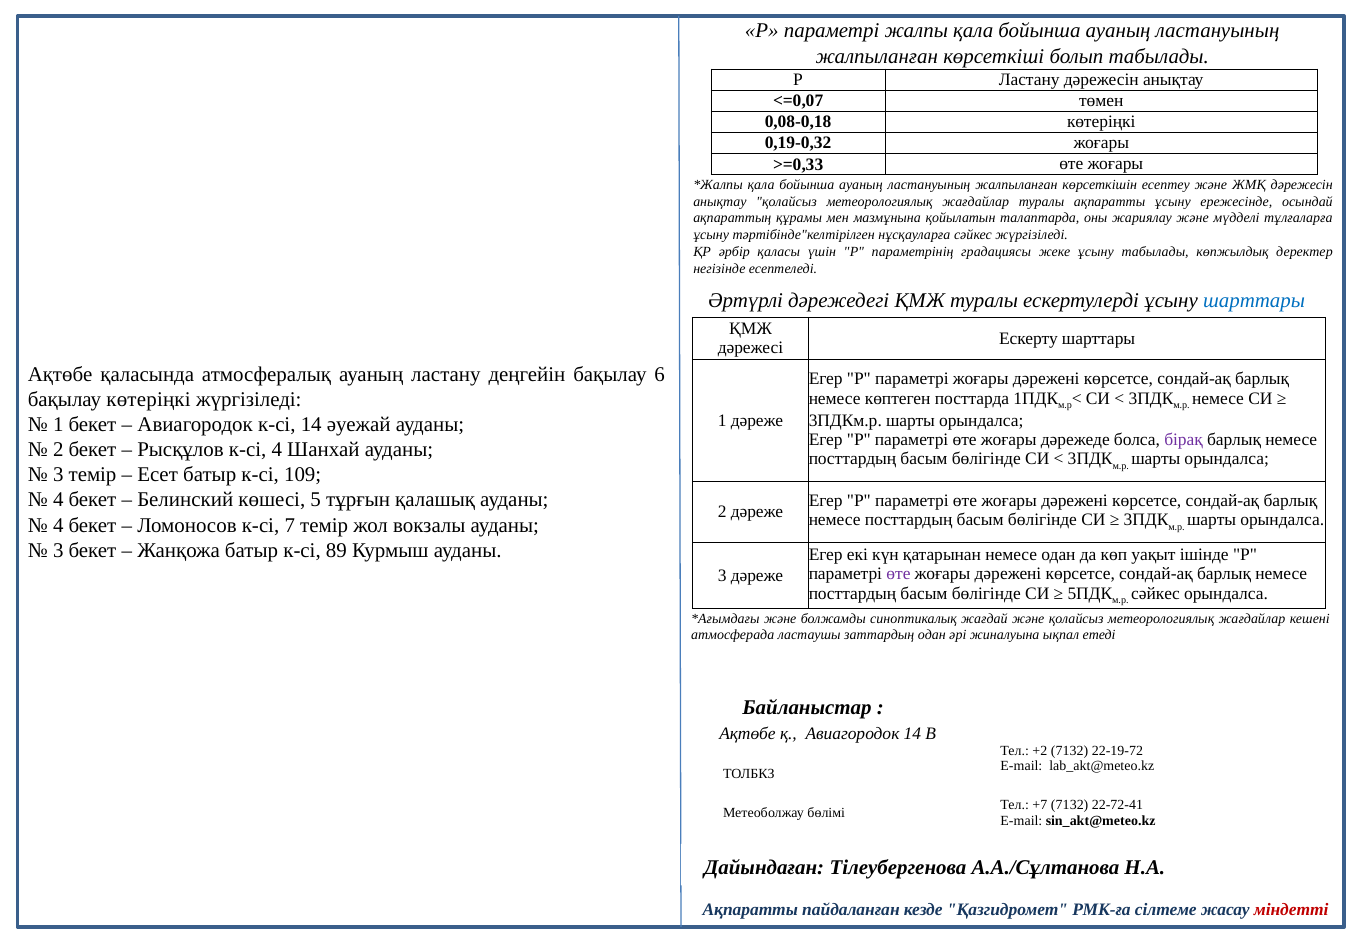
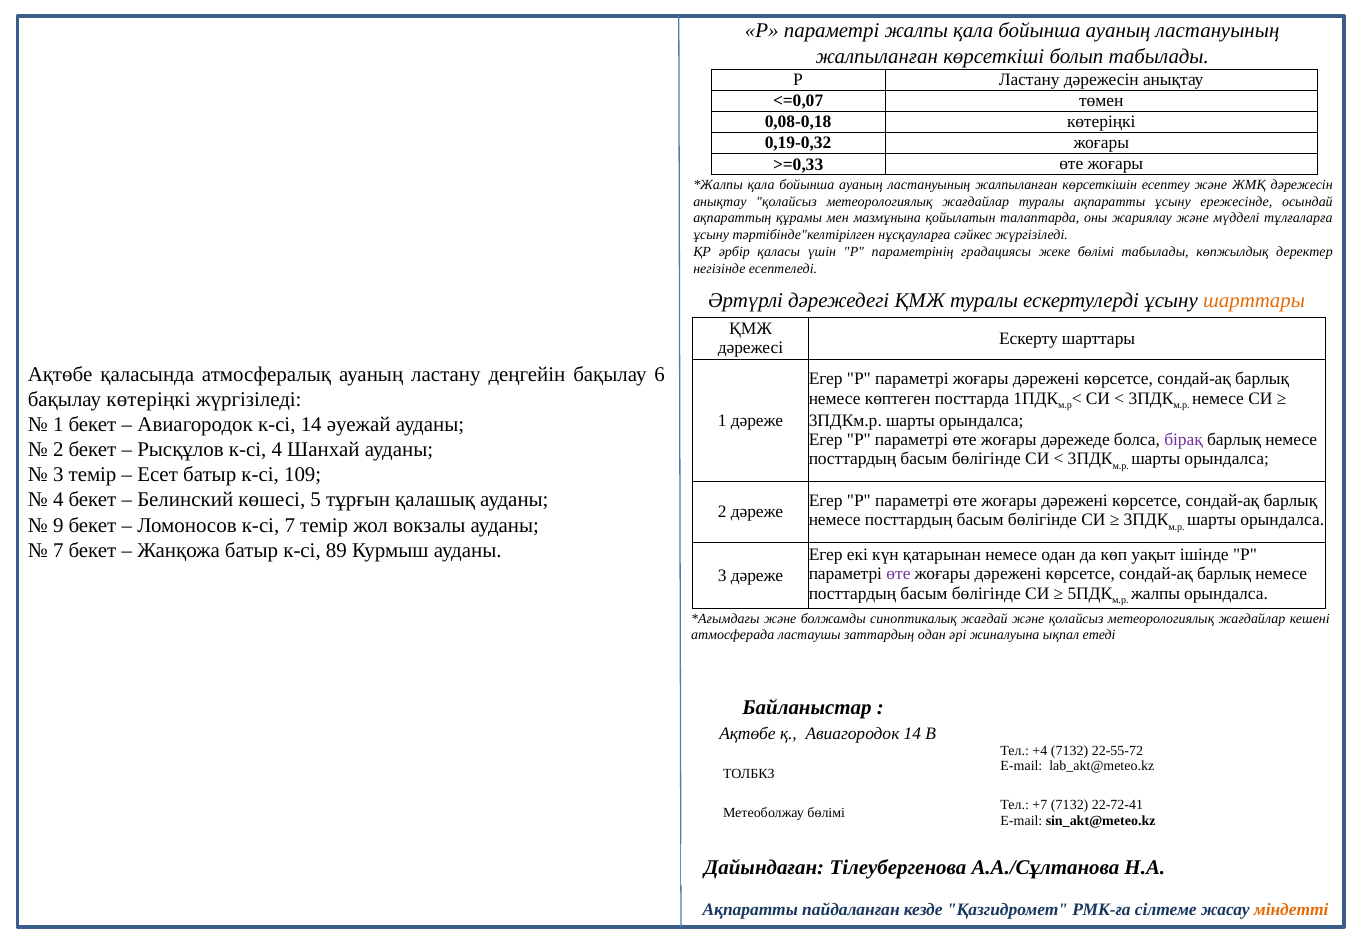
жеке ұсыну: ұсыну -> бөлімі (1096, 252)
шарттары colour: blue -> orange (1254, 301)
4: 4 -> 9 (58, 525)
3: 3 -> 7 (58, 550)
сәйкес: сәйкес -> жалпы (1156, 593)
+2: +2 -> +4 (1040, 751)
22-19-72: 22-19-72 -> 22-55-72 (1117, 751)
міндетті colour: red -> orange (1291, 910)
